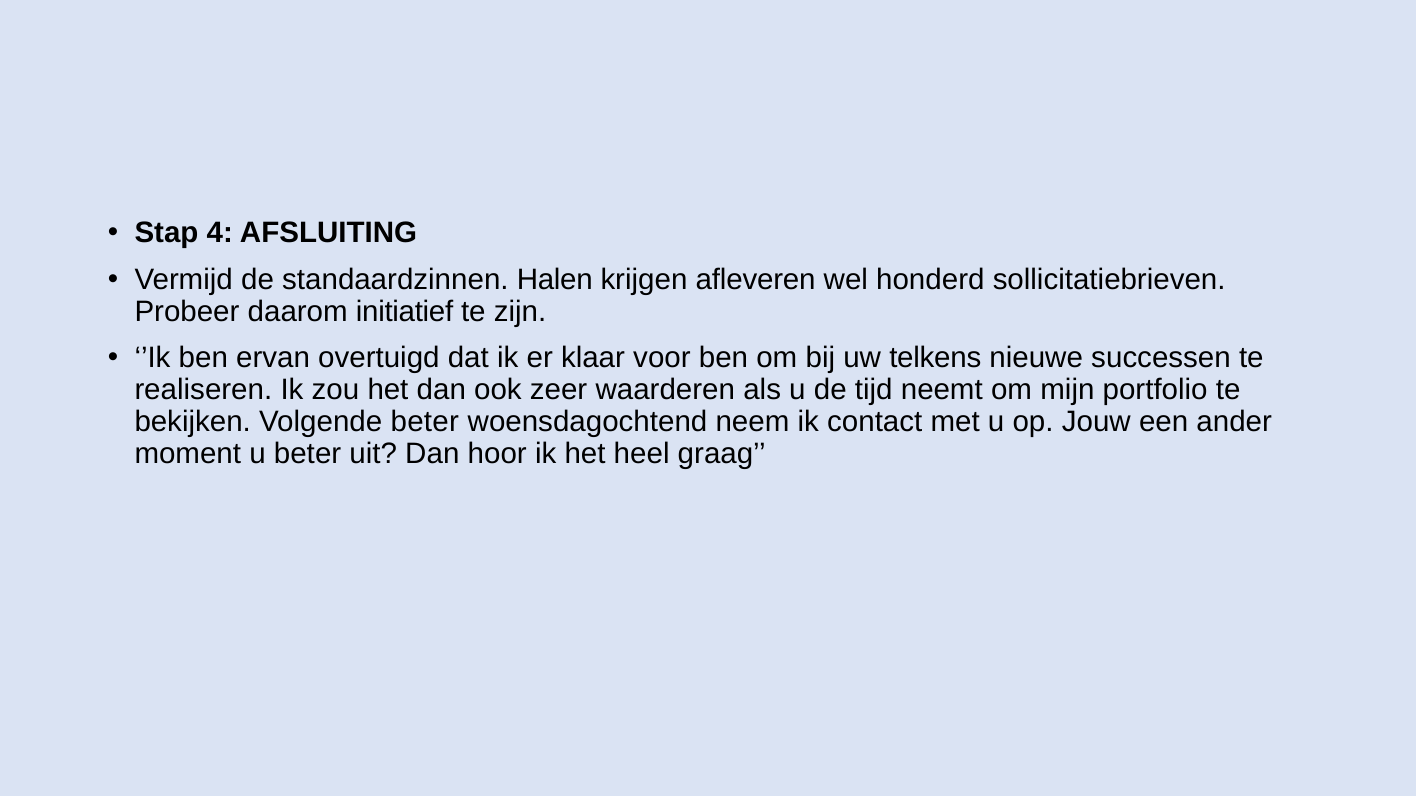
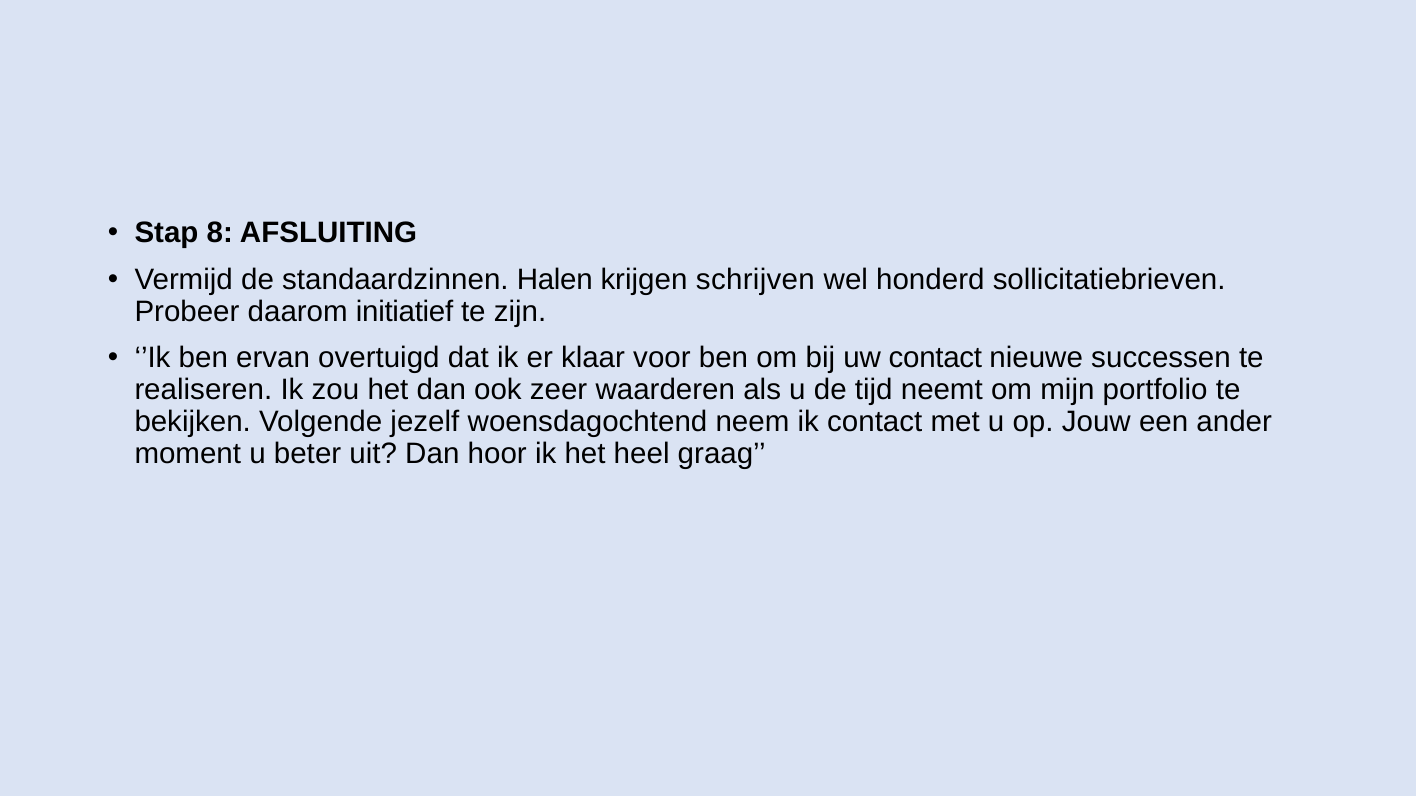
4: 4 -> 8 (220, 233)
afleveren: afleveren -> schrijven (755, 280)
uw telkens: telkens -> contact (935, 358)
Volgende beter: beter -> jezelf (425, 422)
